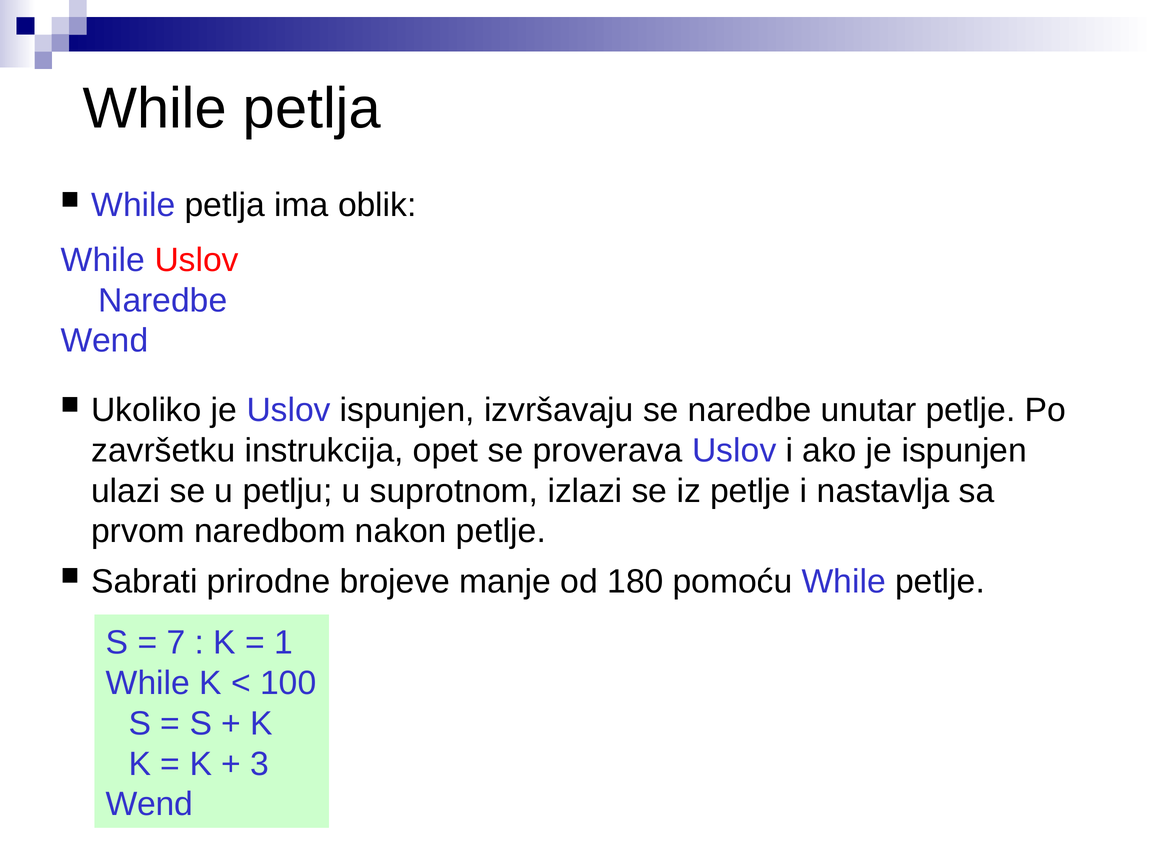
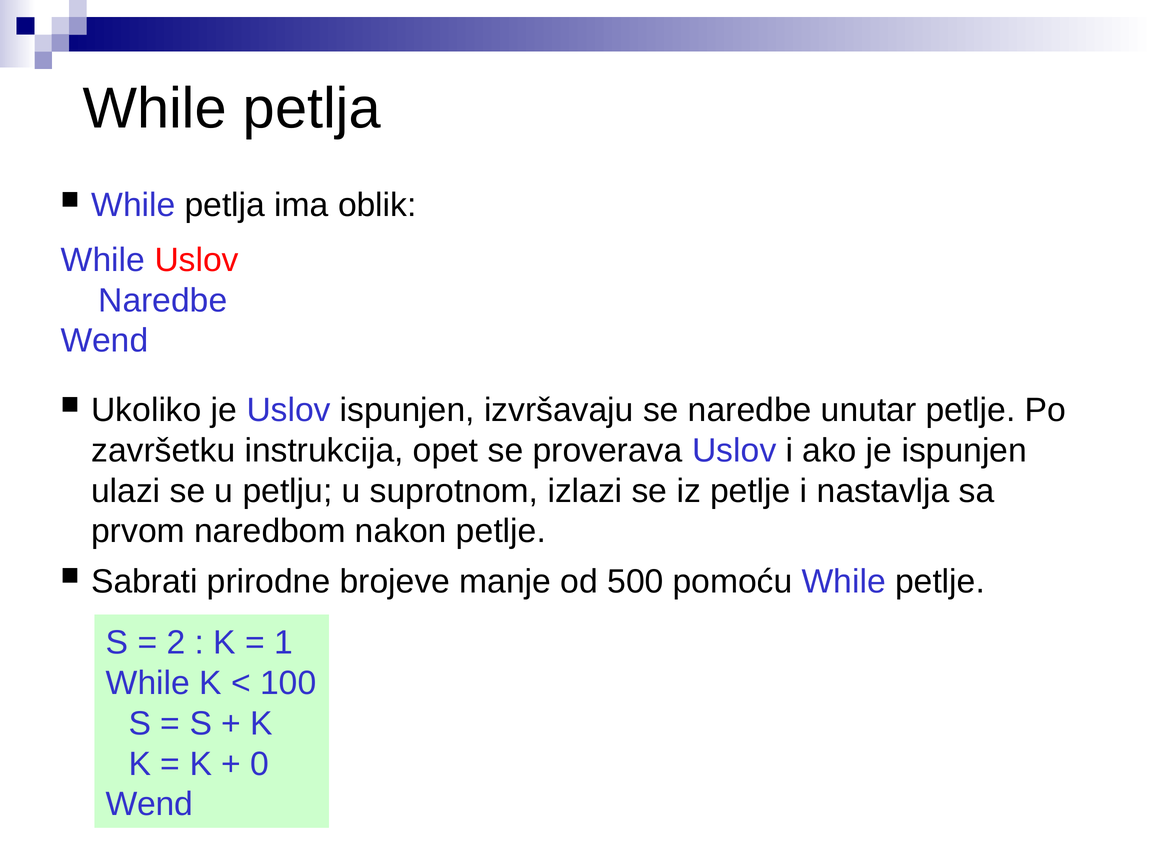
180: 180 -> 500 (635, 582)
7: 7 -> 2 (176, 643)
3: 3 -> 0 (260, 764)
